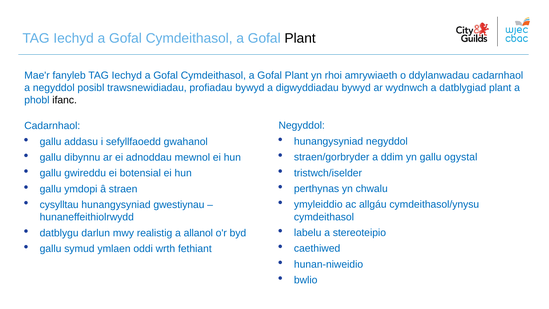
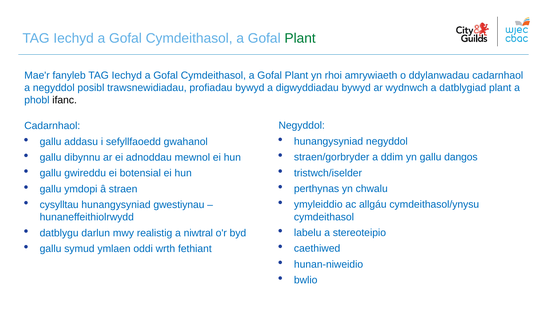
Plant colour: black -> green (300, 38)
ogystal: ogystal -> dangos (461, 157)
allanol: allanol -> niwtral (198, 233)
